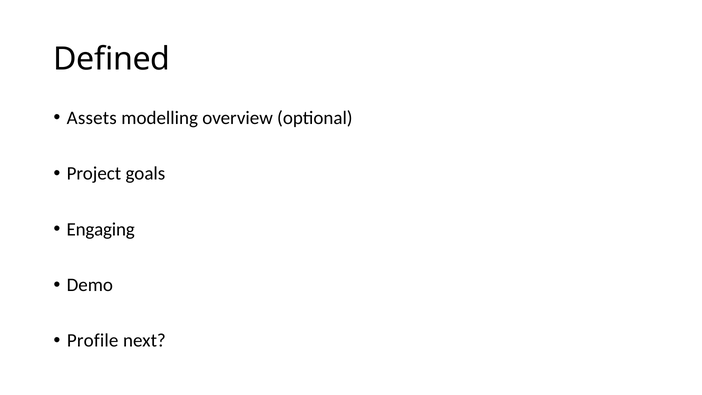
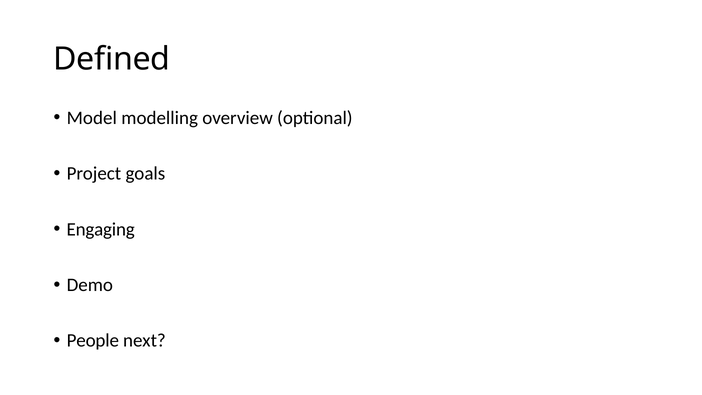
Assets: Assets -> Model (92, 118)
Profile: Profile -> People (93, 341)
